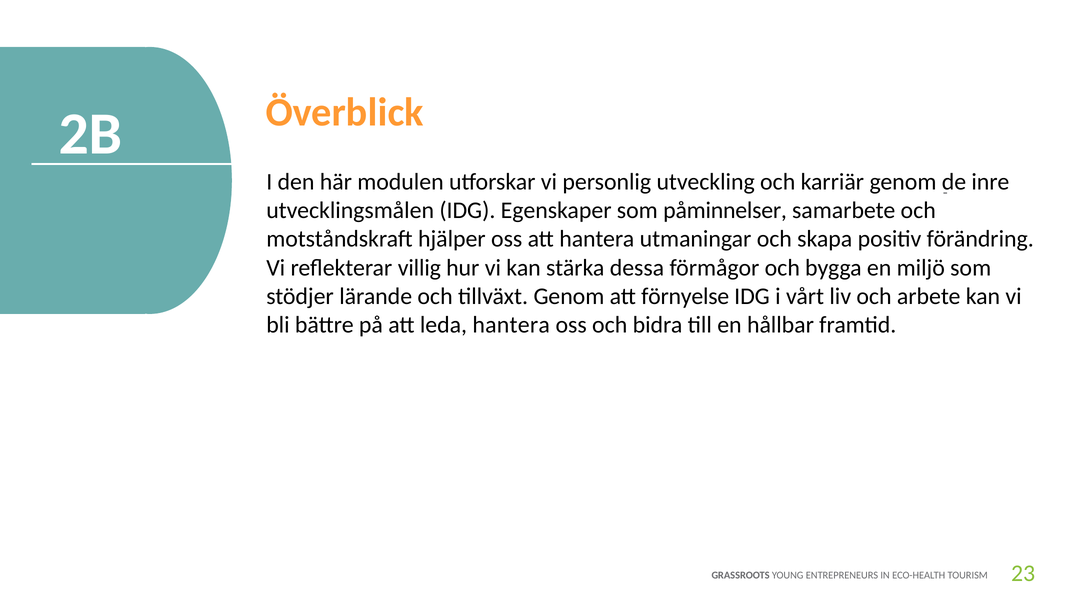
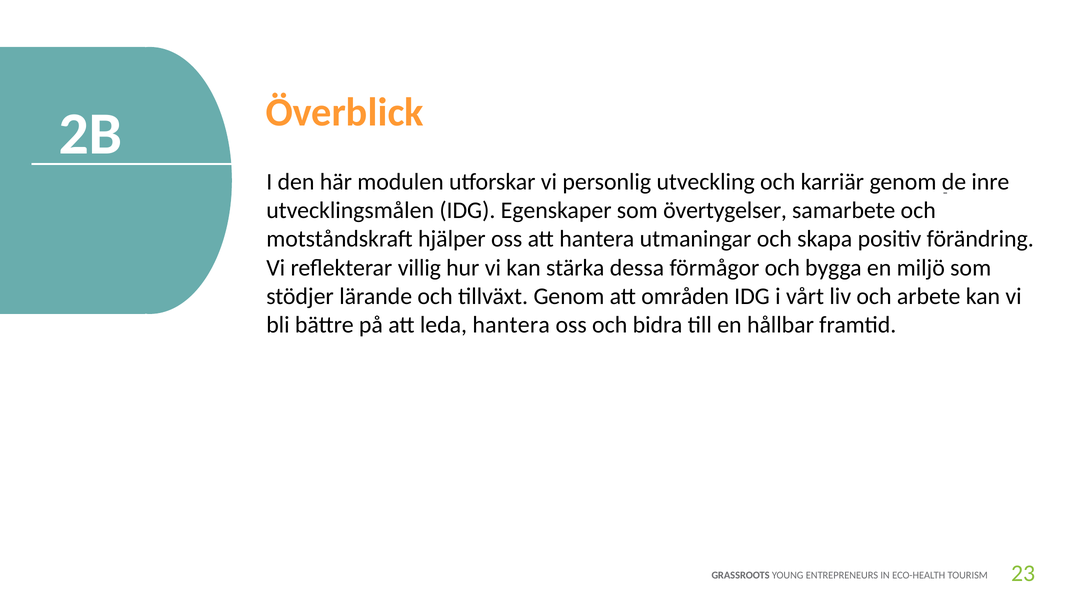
påminnelser: påminnelser -> övertygelser (725, 210)
förnyelse: förnyelse -> områden (685, 296)
